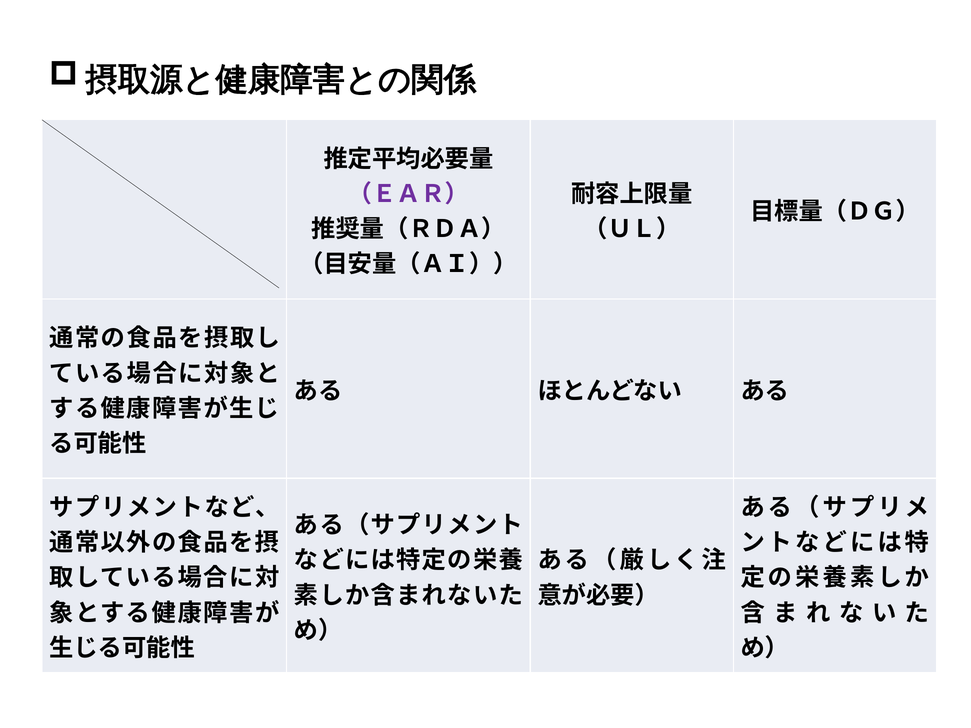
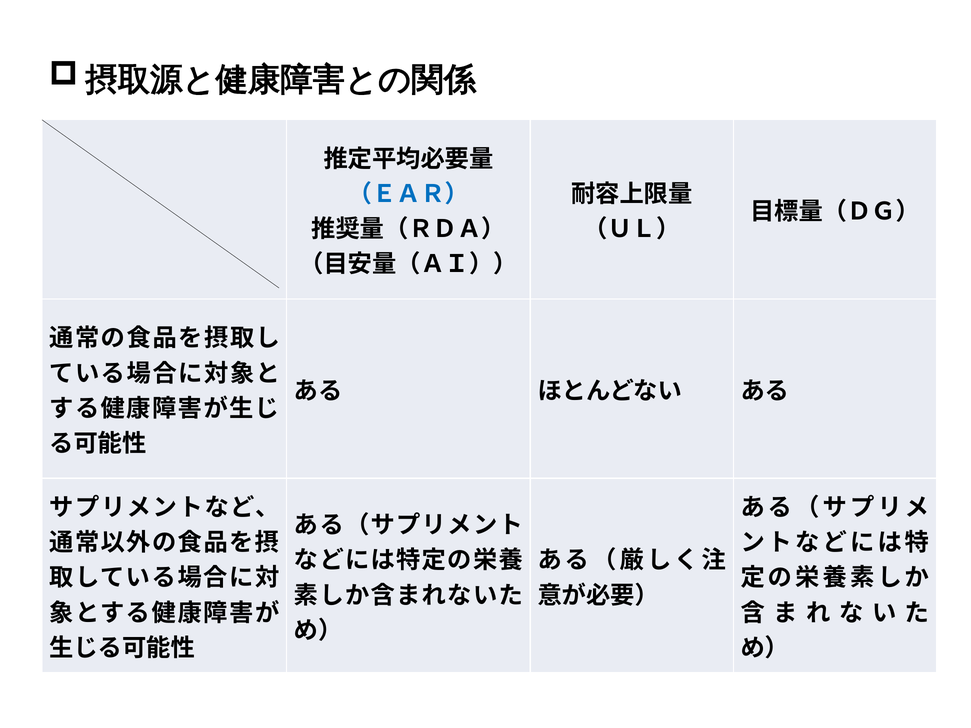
（ＥＡＲ） colour: purple -> blue (408, 194)
